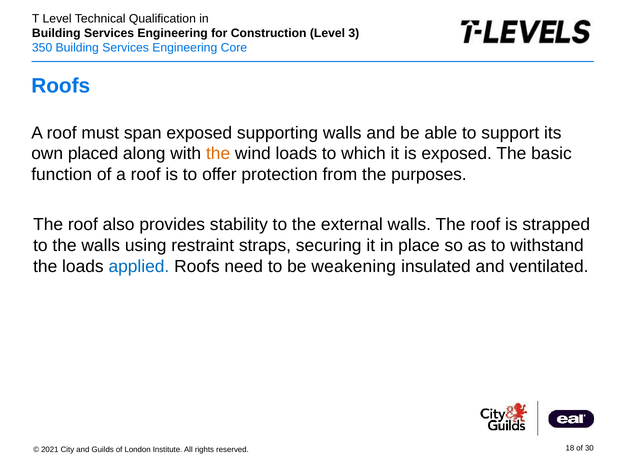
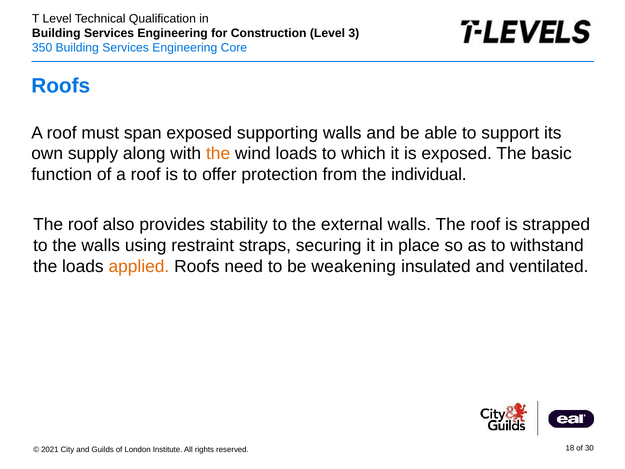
placed: placed -> supply (93, 154)
purposes: purposes -> individual (429, 174)
applied colour: blue -> orange (139, 266)
